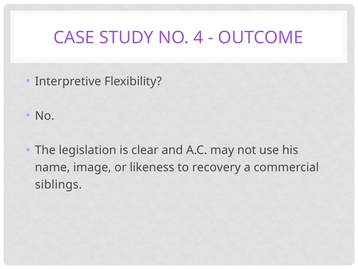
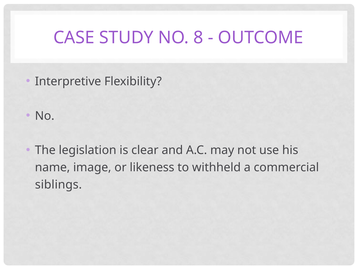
4: 4 -> 8 (198, 38)
recovery: recovery -> withheld (216, 167)
